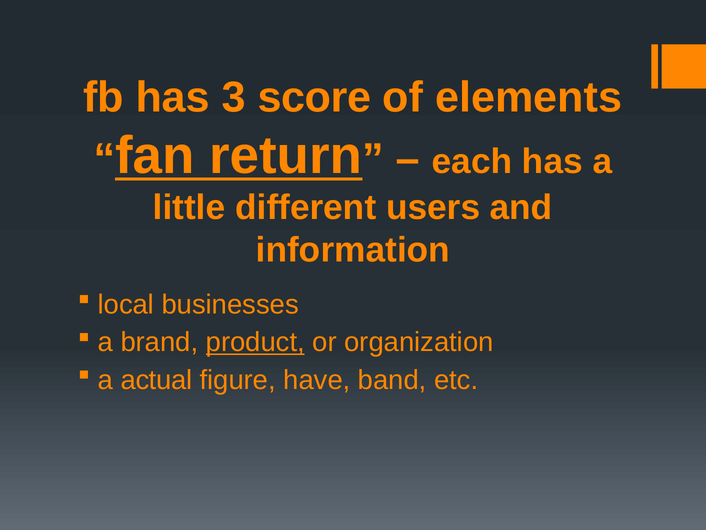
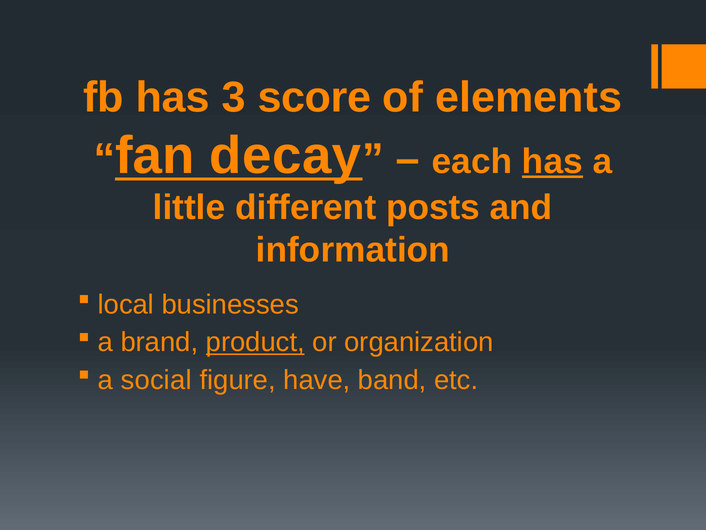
return: return -> decay (285, 156)
has underline: none -> present (552, 161)
users: users -> posts (433, 207)
actual: actual -> social (156, 380)
